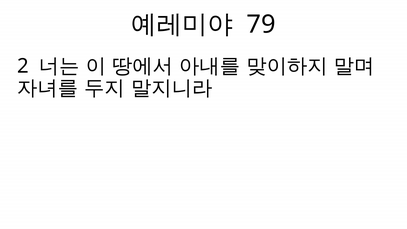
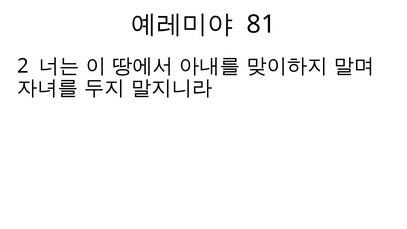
79: 79 -> 81 (261, 25)
